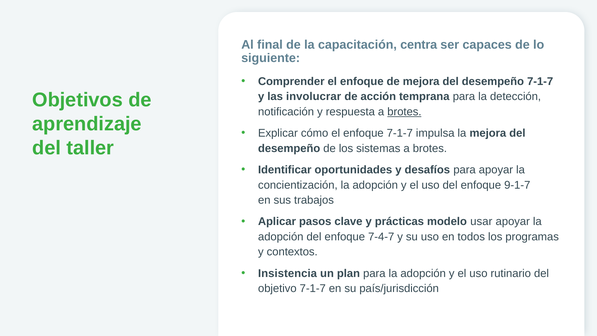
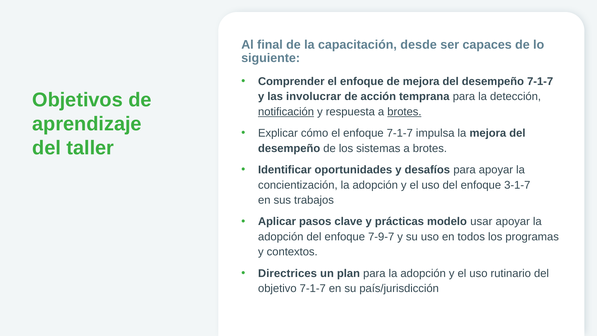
centra: centra -> desde (419, 45)
notificación underline: none -> present (286, 112)
9-1-7: 9-1-7 -> 3-1-7 (517, 185)
7-4-7: 7-4-7 -> 7-9-7 (381, 237)
Insistencia: Insistencia -> Directrices (288, 273)
